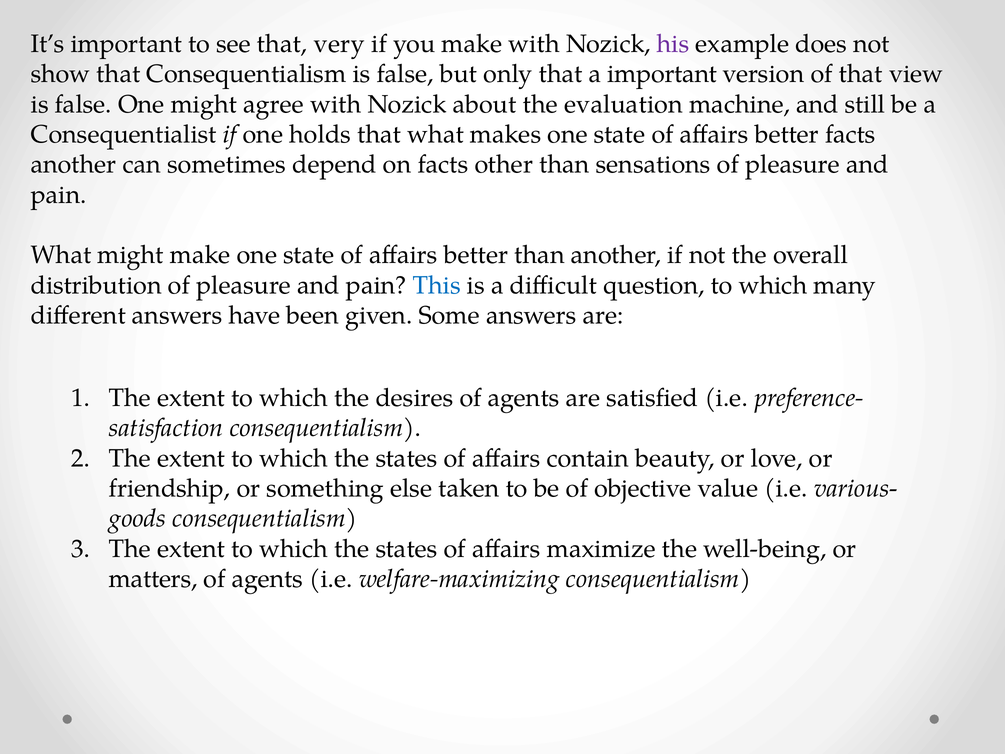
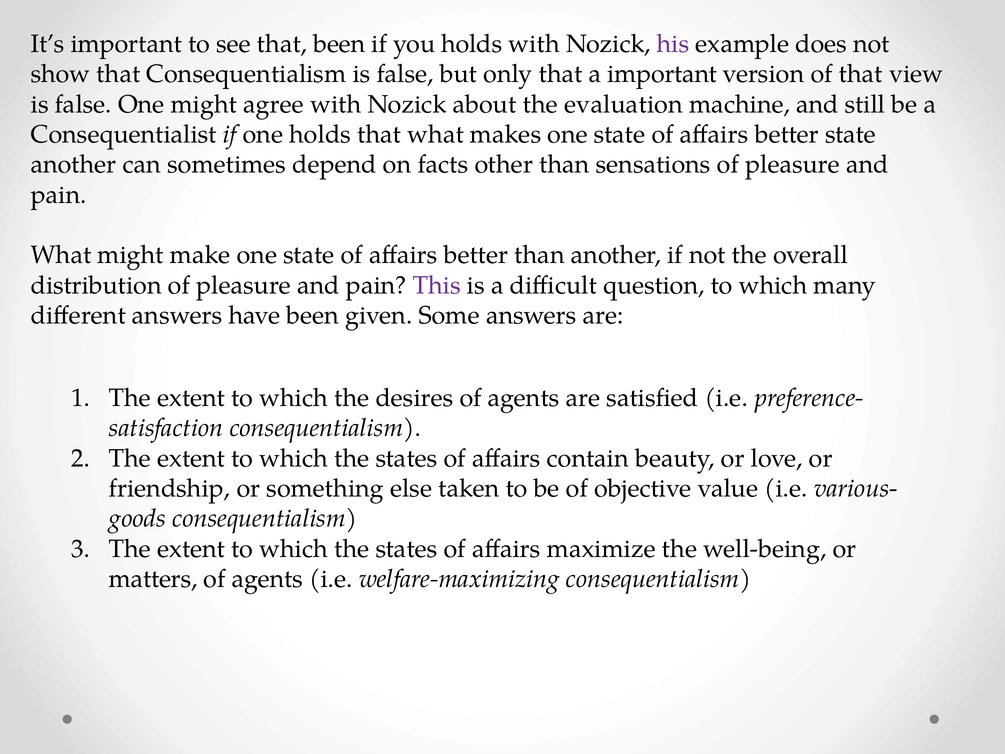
that very: very -> been (339, 44)
you make: make -> holds (472, 44)
better facts: facts -> state (850, 134)
This colour: blue -> purple (437, 285)
